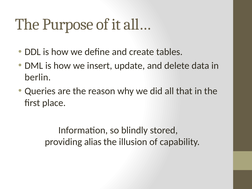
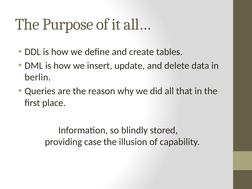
alias: alias -> case (93, 142)
